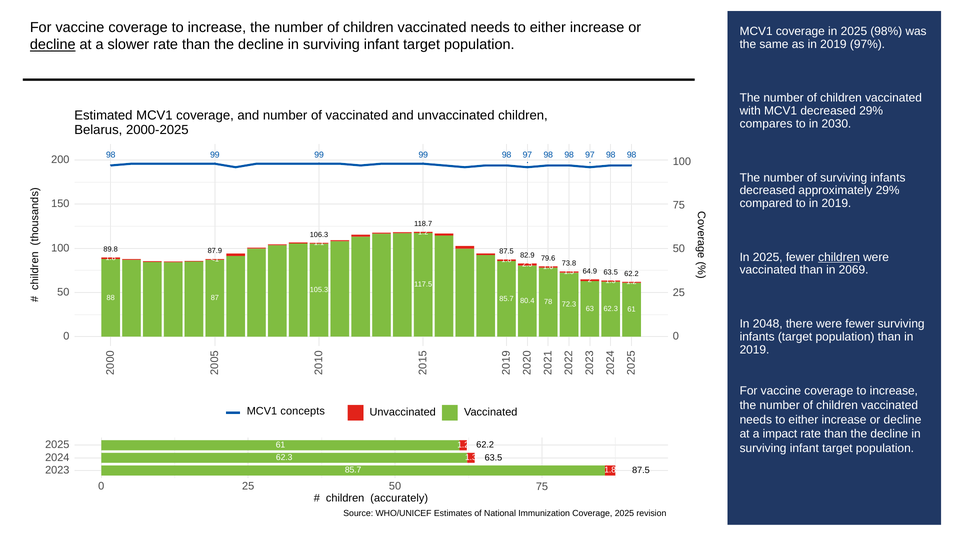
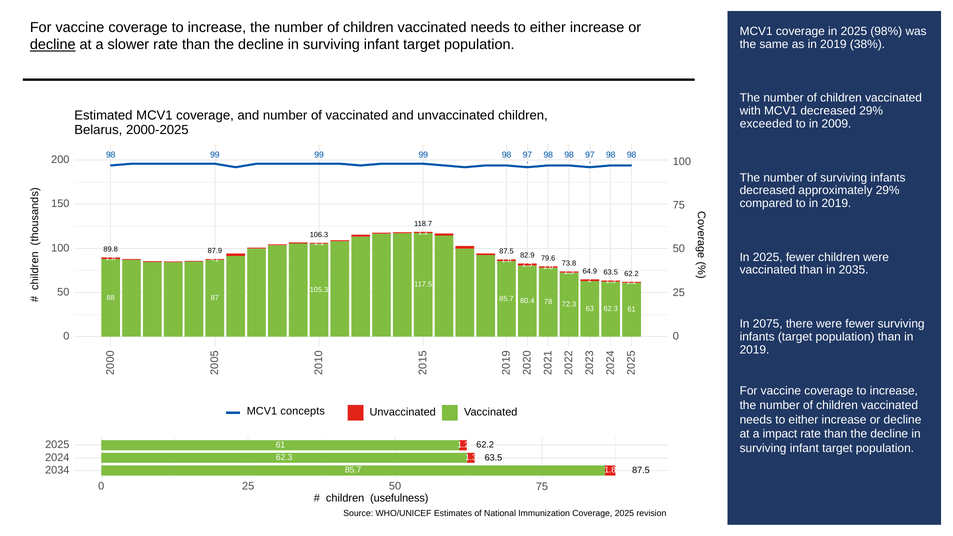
97%: 97% -> 38% (867, 44)
compares: compares -> exceeded (766, 124)
2030: 2030 -> 2009 (836, 124)
children underline: present -> none (839, 257)
2069: 2069 -> 2035 (854, 270)
2048: 2048 -> 2075 (768, 324)
2023: 2023 -> 2034 (57, 470)
accurately: accurately -> usefulness (399, 498)
